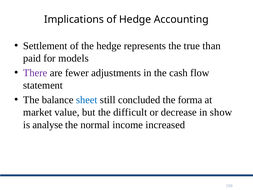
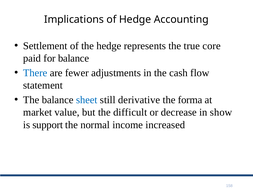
than: than -> core (212, 46)
for models: models -> balance (74, 58)
There colour: purple -> blue (35, 73)
concluded: concluded -> derivative (139, 100)
analyse: analyse -> support (48, 125)
